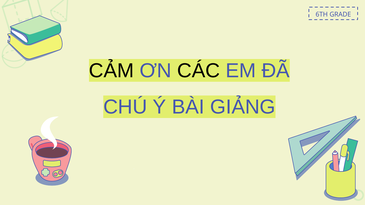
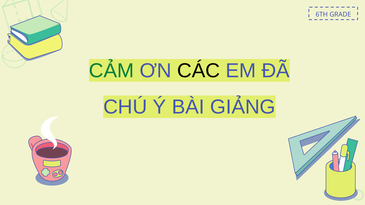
CẢM colour: black -> green (111, 71)
